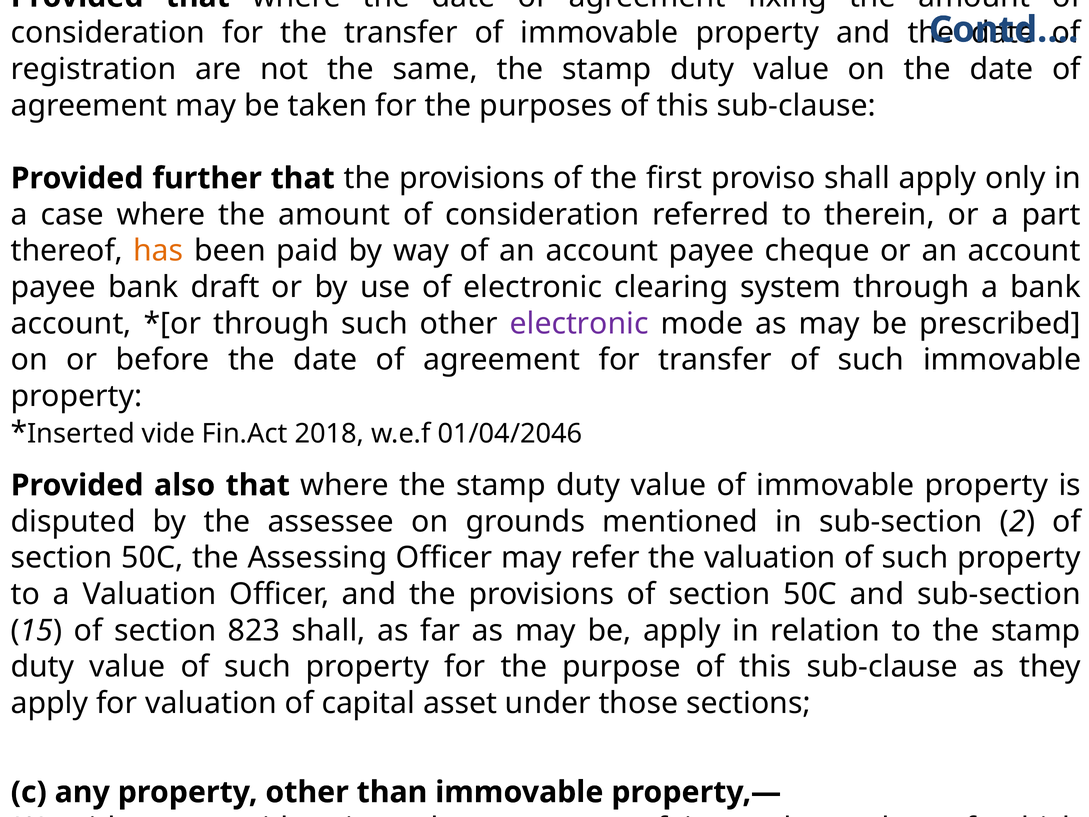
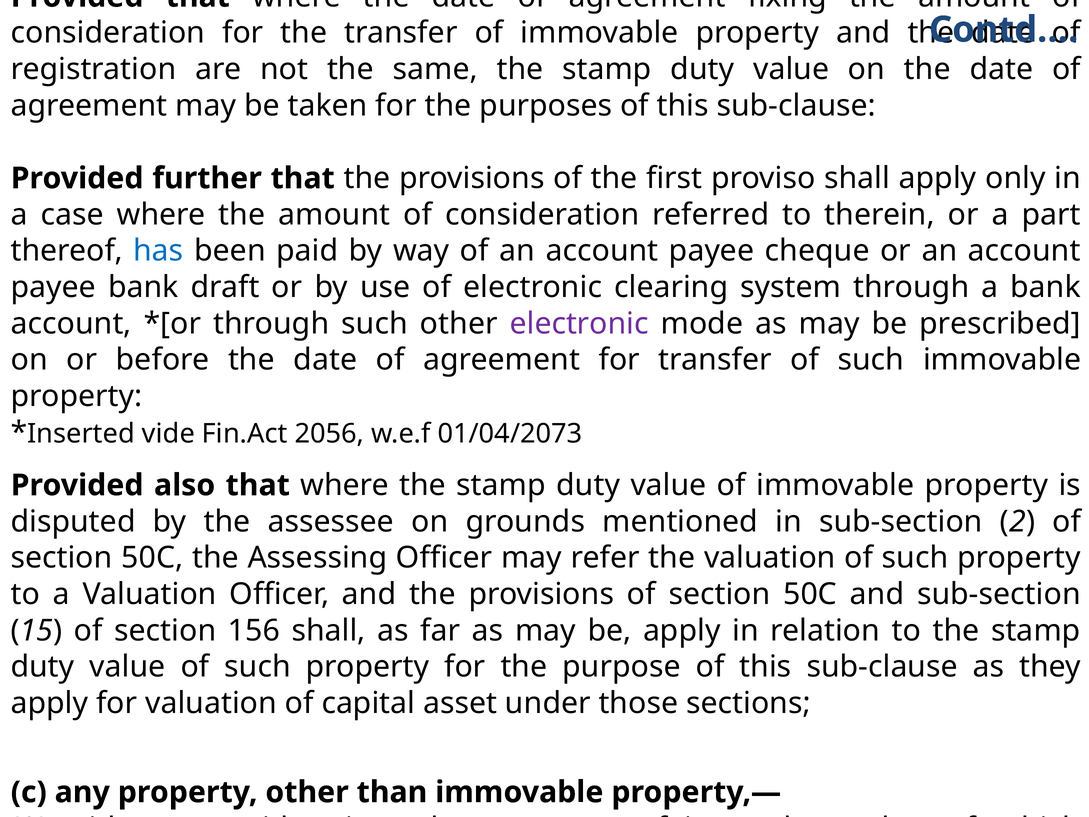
has colour: orange -> blue (158, 251)
2018: 2018 -> 2056 (329, 433)
01/04/2046: 01/04/2046 -> 01/04/2073 (510, 433)
823: 823 -> 156 (254, 630)
